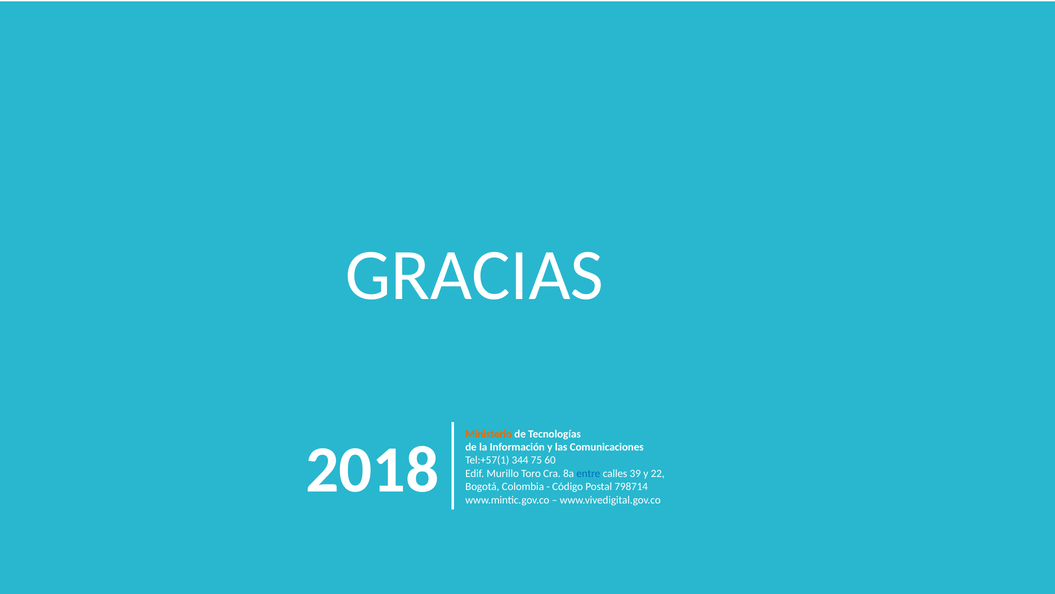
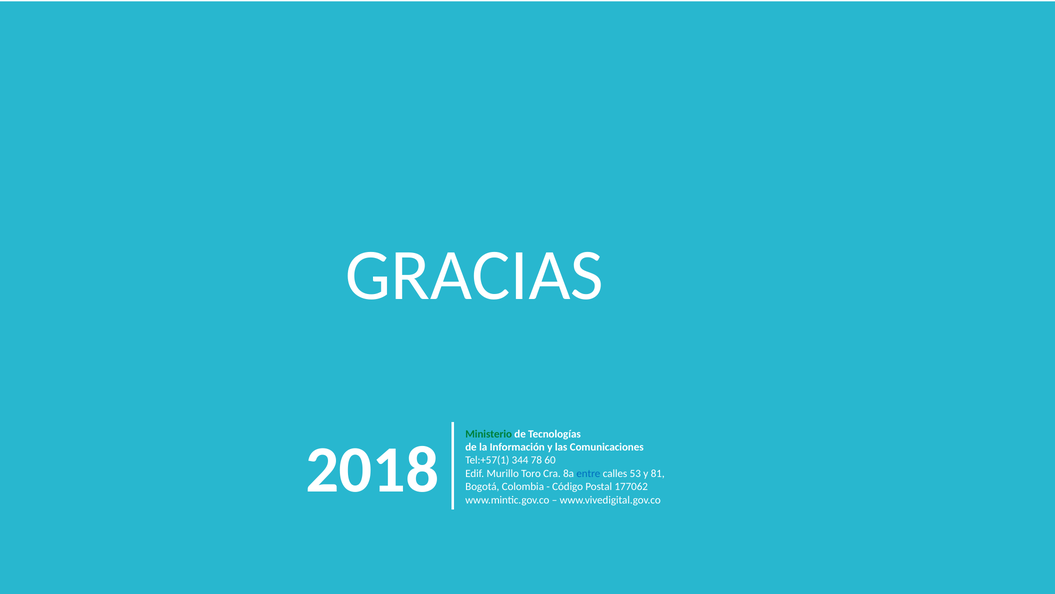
Ministerio colour: orange -> green (489, 433)
75: 75 -> 78 (536, 460)
39: 39 -> 53 (635, 473)
22: 22 -> 81 (658, 473)
798714: 798714 -> 177062 (631, 486)
